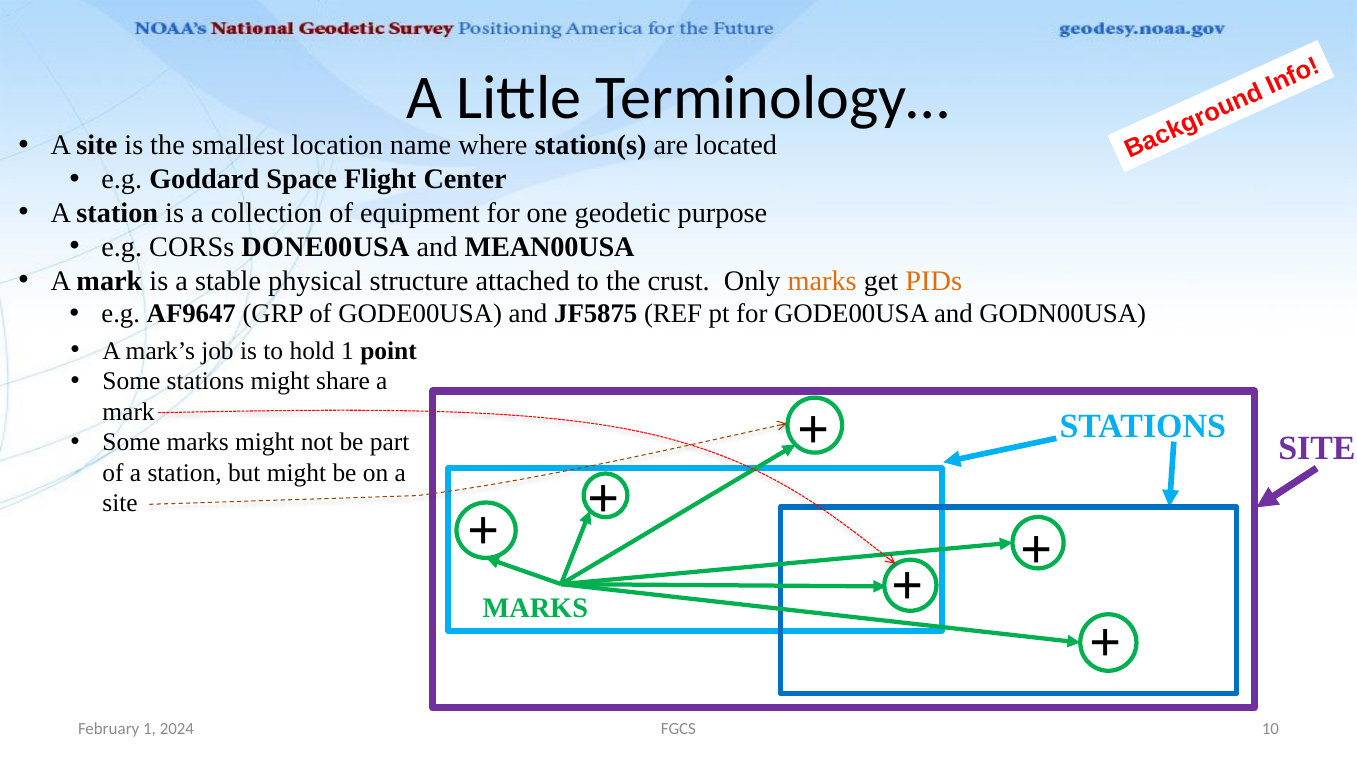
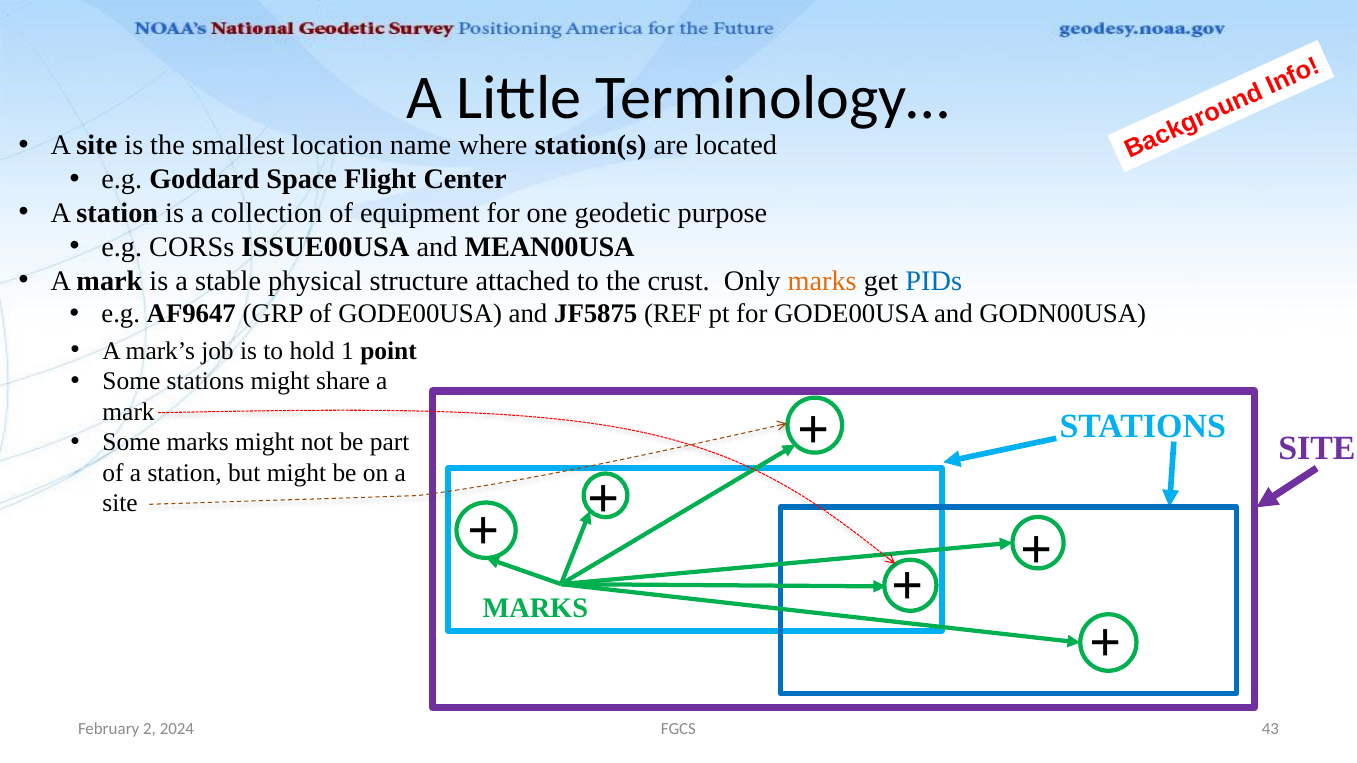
DONE00USA: DONE00USA -> ISSUE00USA (325, 247)
PIDs colour: orange -> blue (934, 281)
February 1: 1 -> 2 (150, 729)
10: 10 -> 43 (1270, 729)
